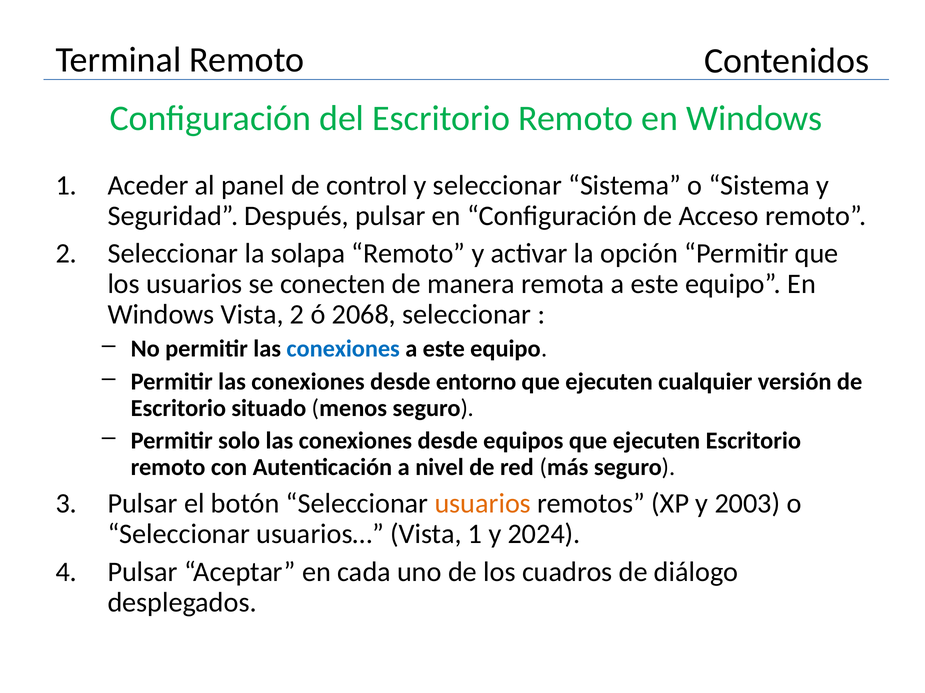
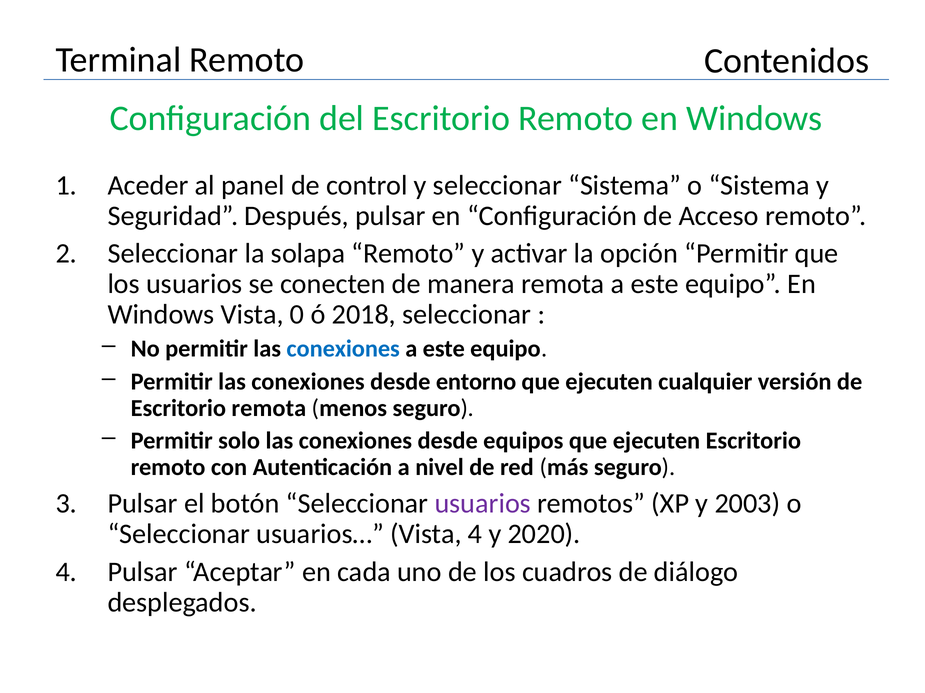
Vista 2: 2 -> 0 (297, 315)
2068: 2068 -> 2018 (364, 315)
Escritorio situado: situado -> remota (269, 409)
usuarios colour: orange -> purple (483, 504)
Vista 1: 1 -> 4 (475, 535)
2024: 2024 -> 2020 (544, 535)
